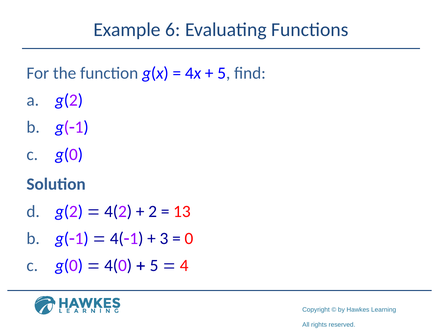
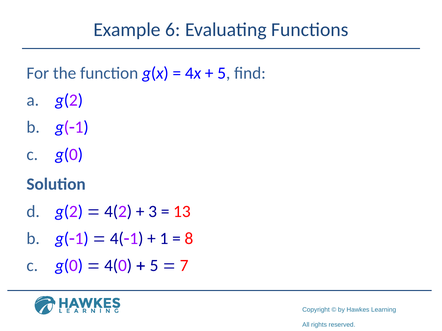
2: 2 -> 3 (153, 212)
3: 3 -> 1 (164, 239)
0: 0 -> 8 (189, 239)
4: 4 -> 7 (184, 266)
